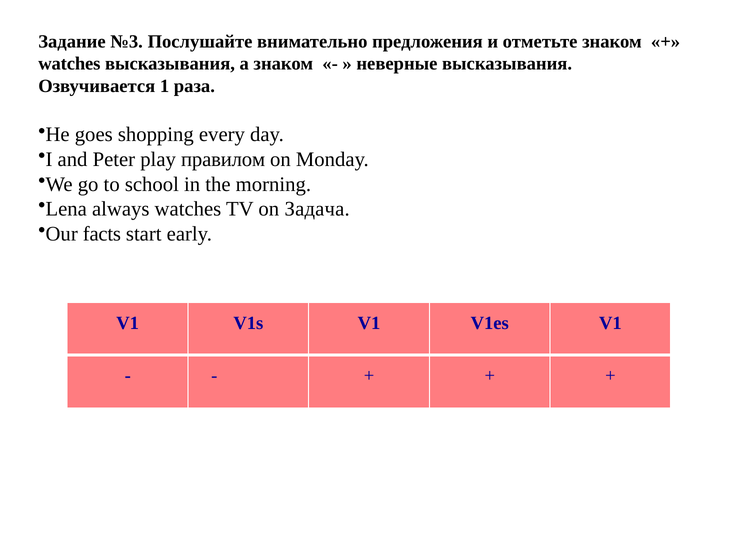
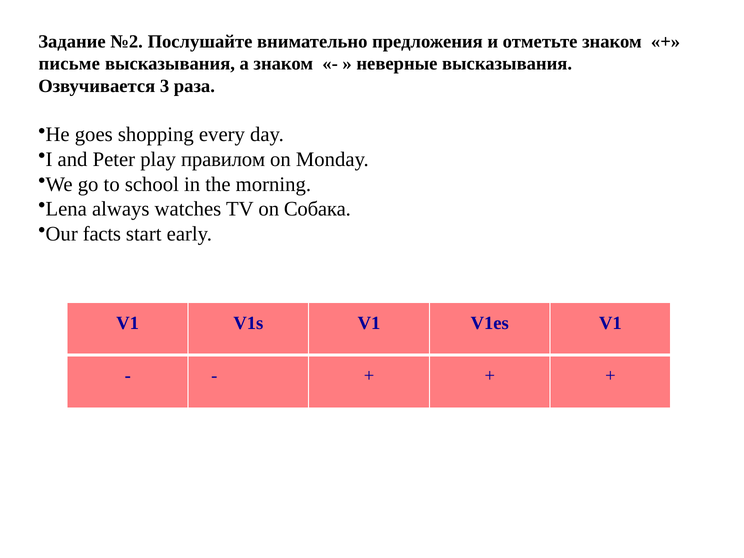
№3: №3 -> №2 (127, 41)
watches: watches -> письме (69, 64)
1: 1 -> 3 (165, 86)
Задача: Задача -> Собака (317, 209)
